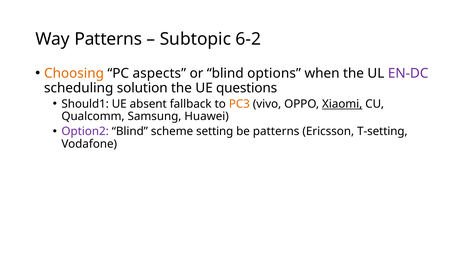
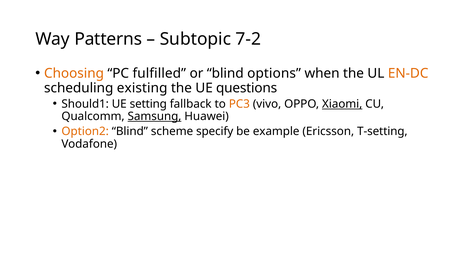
6-2: 6-2 -> 7-2 (248, 39)
aspects: aspects -> fulfilled (159, 73)
EN-DC colour: purple -> orange (408, 73)
solution: solution -> existing (142, 88)
absent: absent -> setting (148, 104)
Samsung underline: none -> present (155, 116)
Option2 colour: purple -> orange (85, 131)
setting: setting -> specify (215, 131)
be patterns: patterns -> example (276, 131)
